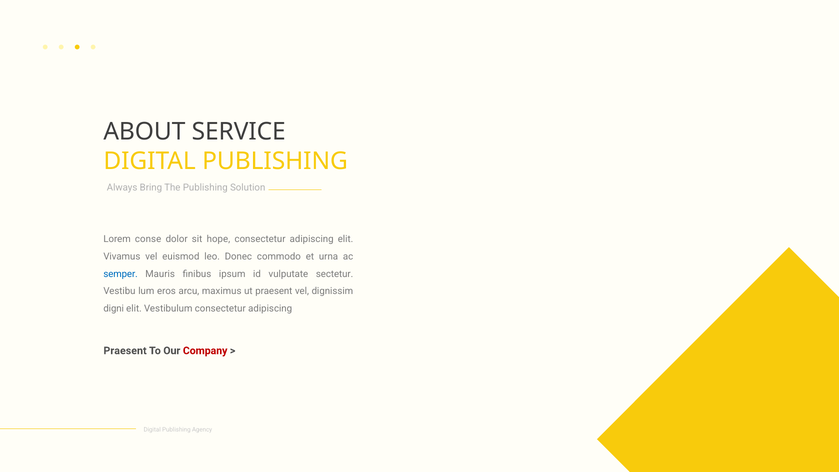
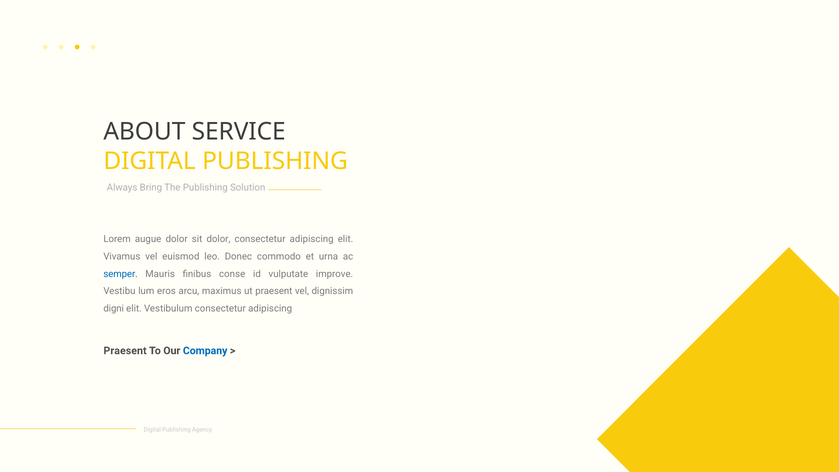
conse: conse -> augue (148, 239)
sit hope: hope -> dolor (218, 239)
ipsum: ipsum -> conse (232, 274)
sectetur: sectetur -> improve (335, 274)
Company colour: red -> blue (205, 351)
